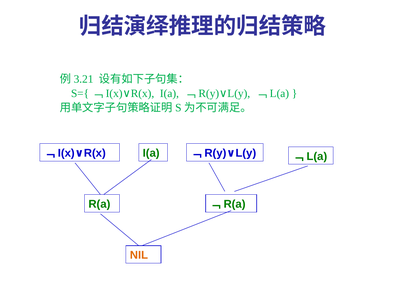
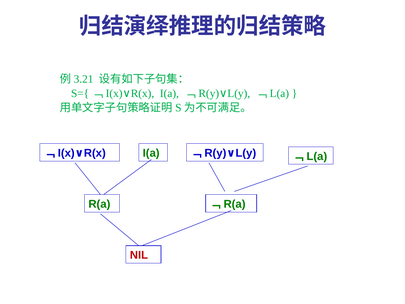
NIL colour: orange -> red (139, 255)
